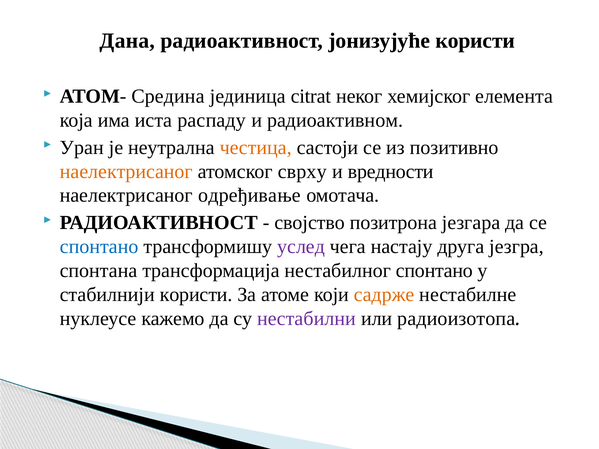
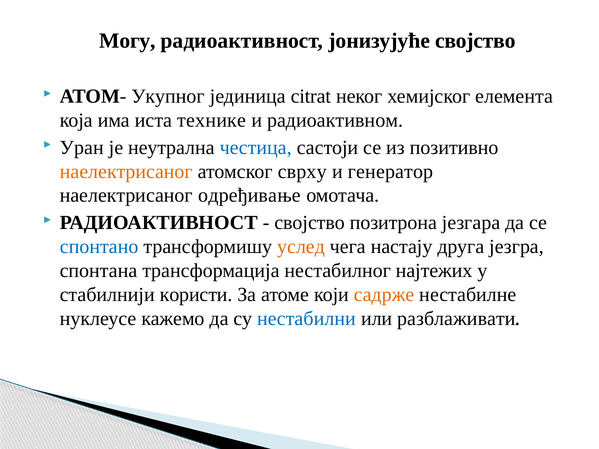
Дана: Дана -> Могу (127, 41)
јонизујуће користи: користи -> својство (475, 41)
Средина: Средина -> Укупног (168, 96)
распаду: распаду -> технике (212, 120)
честица colour: orange -> blue (256, 148)
вредности: вредности -> генератор (391, 172)
услед colour: purple -> orange (301, 247)
нестабилног спонтано: спонтано -> најтежих (434, 271)
нестабилни colour: purple -> blue (307, 319)
радиоизотопа: радиоизотопа -> разблаживати (456, 319)
